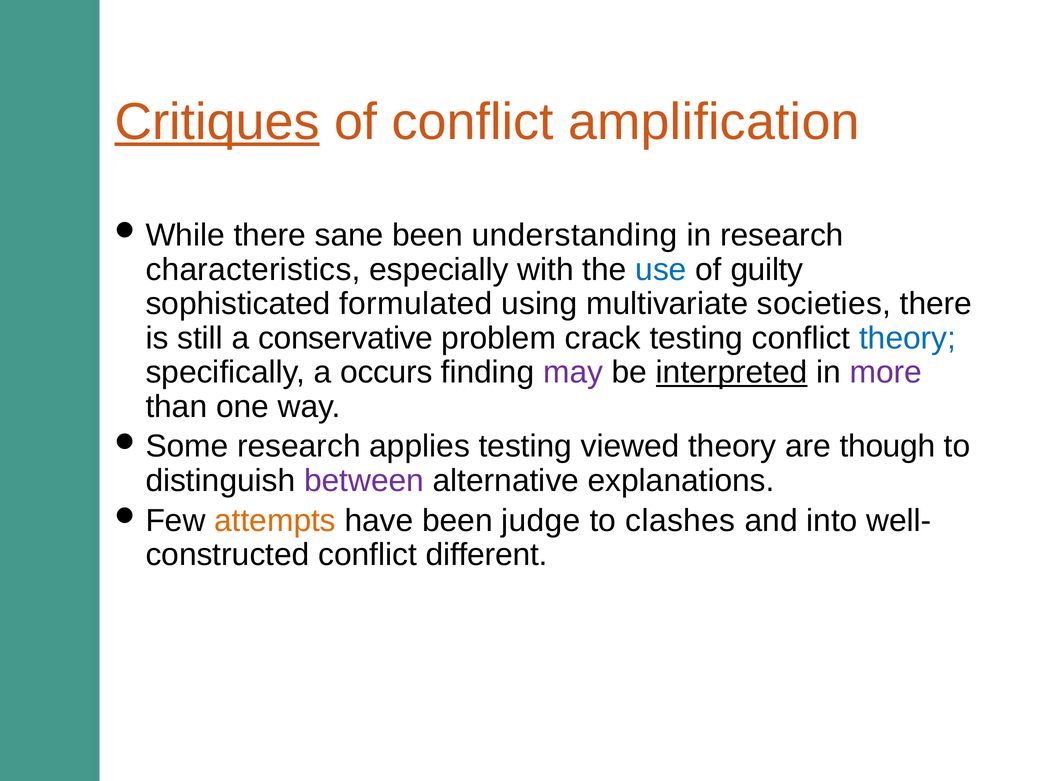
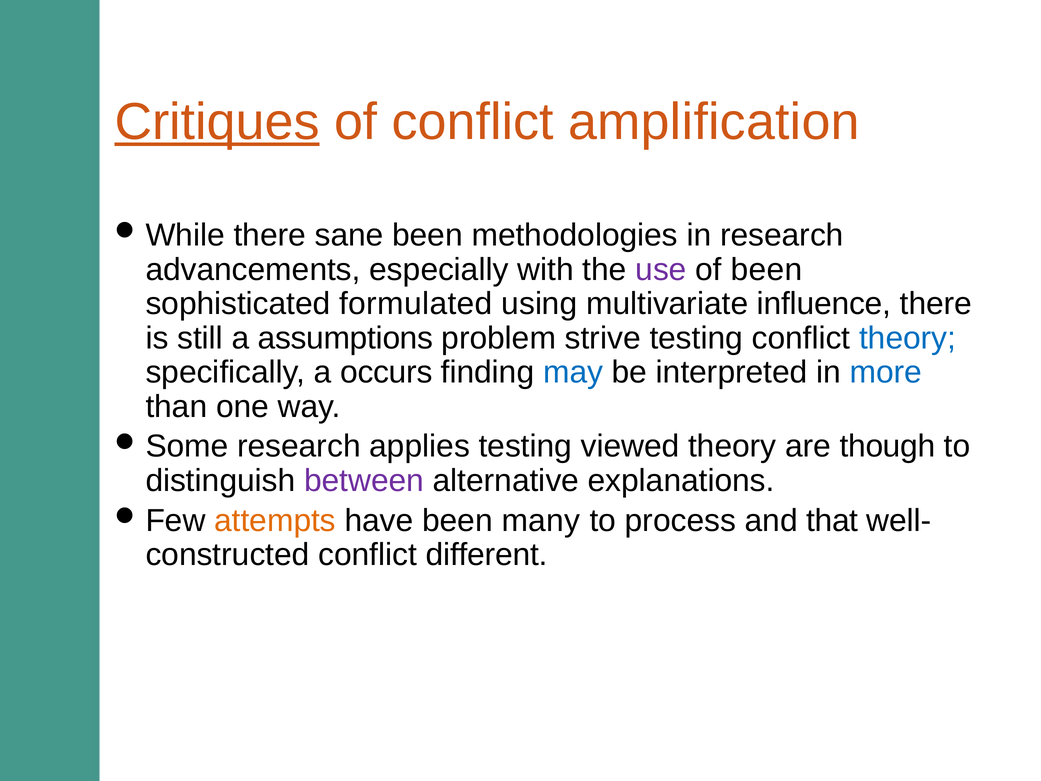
understanding: understanding -> methodologies (575, 235)
characteristics: characteristics -> advancements (253, 269)
use colour: blue -> purple (661, 269)
of guilty: guilty -> been (767, 269)
societies: societies -> influence (824, 304)
conservative: conservative -> assumptions (346, 338)
crack: crack -> strive (603, 338)
may colour: purple -> blue (573, 372)
interpreted underline: present -> none (732, 372)
more colour: purple -> blue (886, 372)
judge: judge -> many (541, 520)
clashes: clashes -> process (680, 520)
into: into -> that (832, 520)
